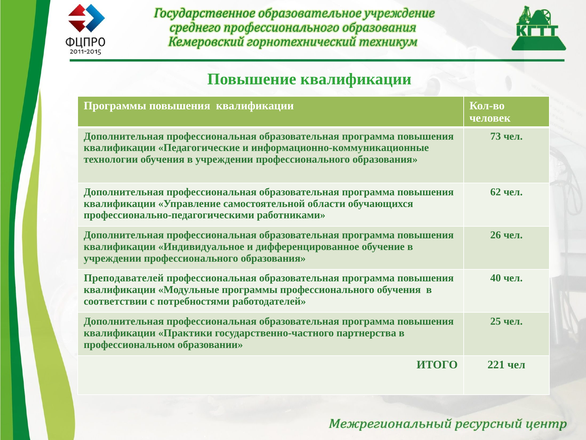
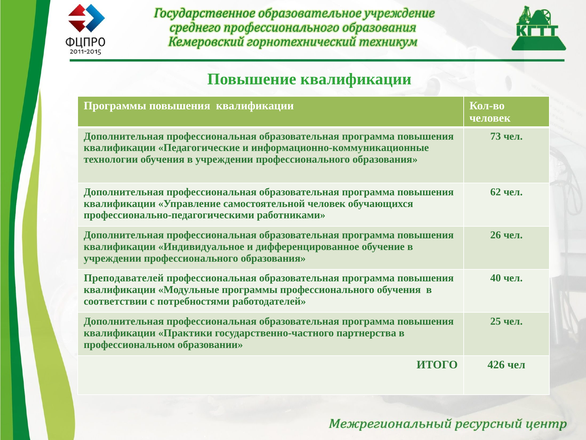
самостоятельной области: области -> человек (327, 203)
221: 221 -> 426 (496, 364)
